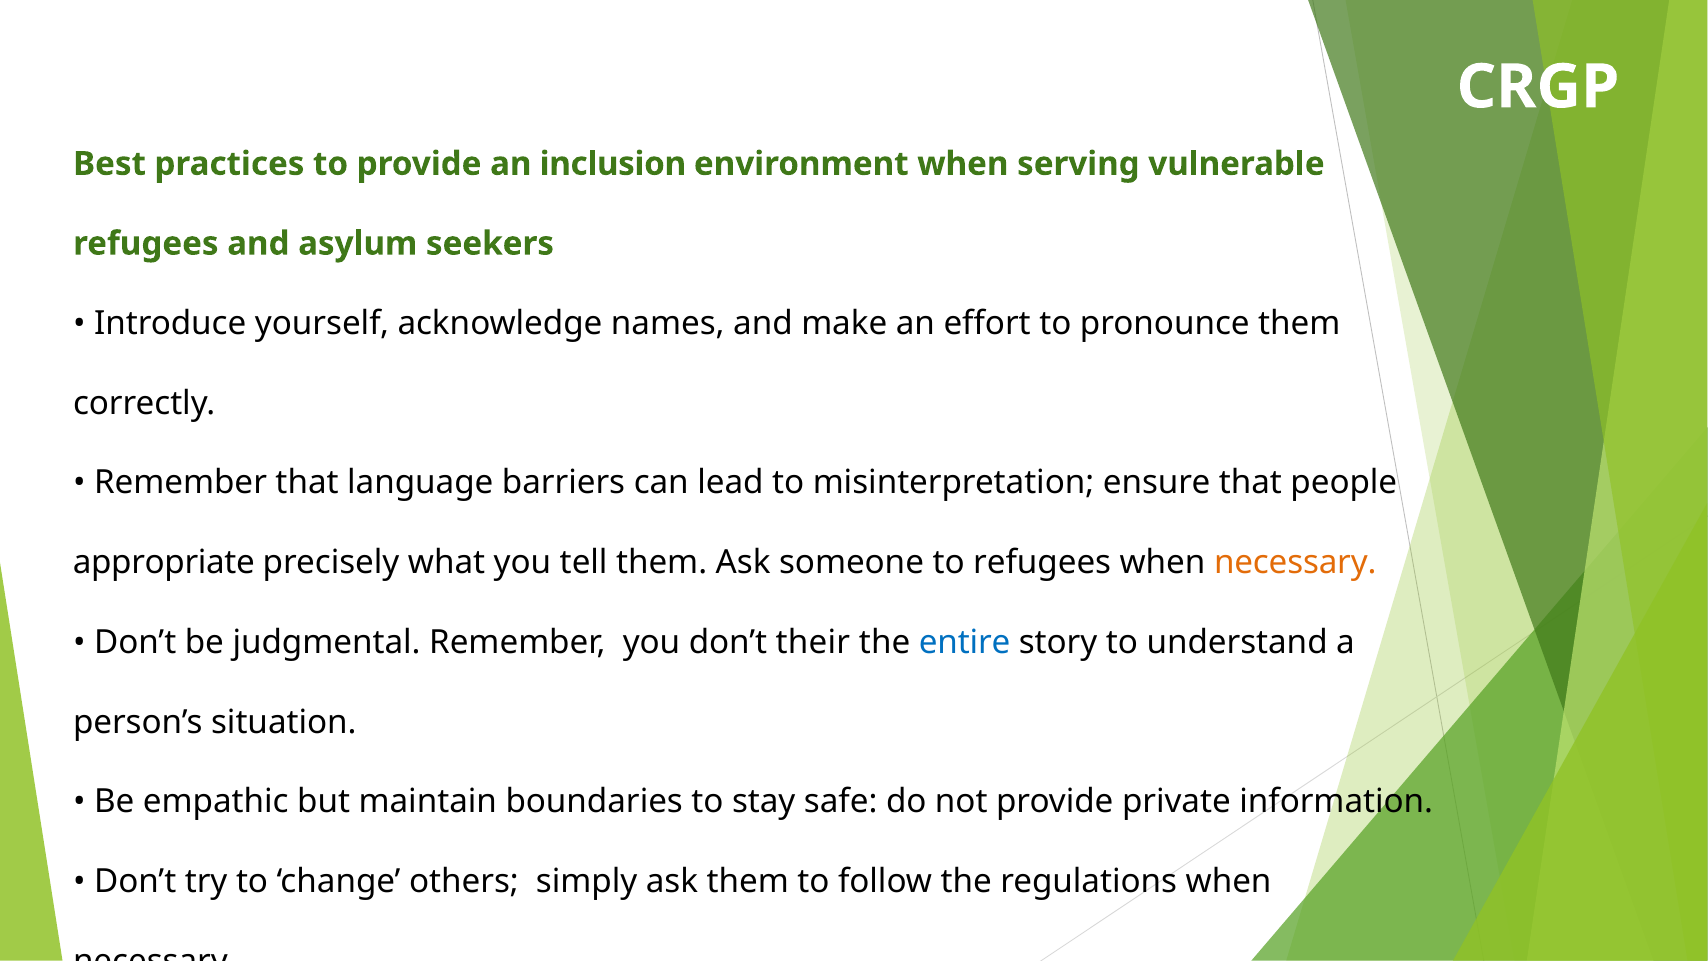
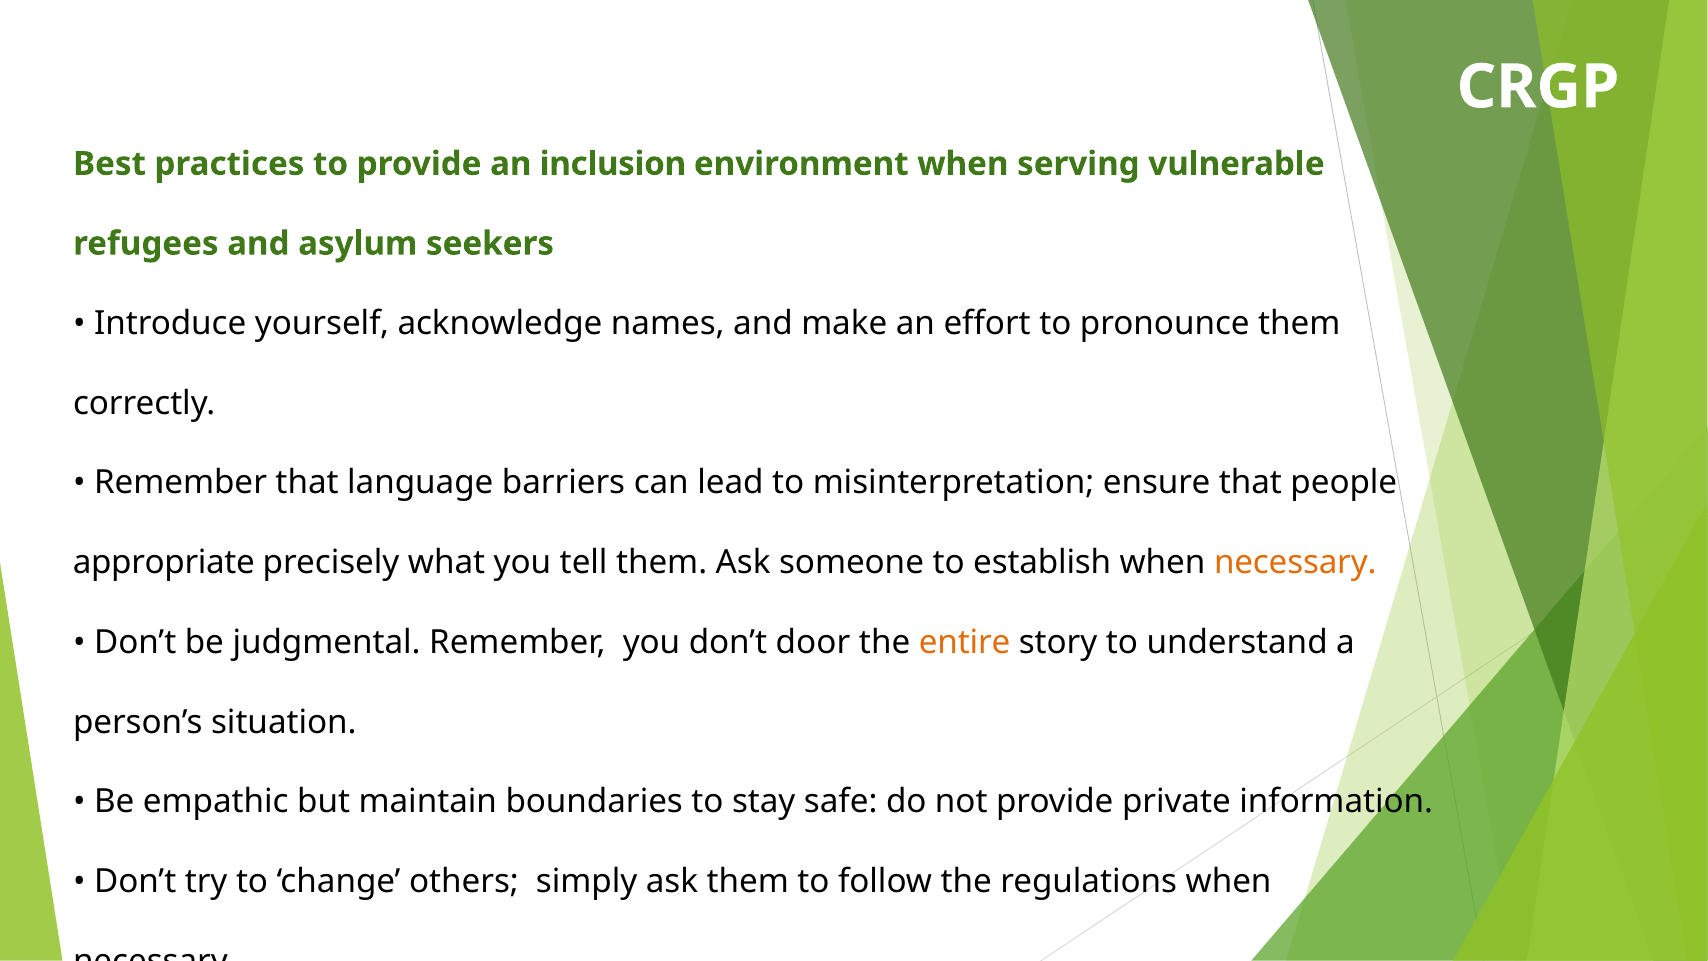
to refugees: refugees -> establish (1042, 563)
their: their -> door (813, 642)
entire colour: blue -> orange (965, 642)
